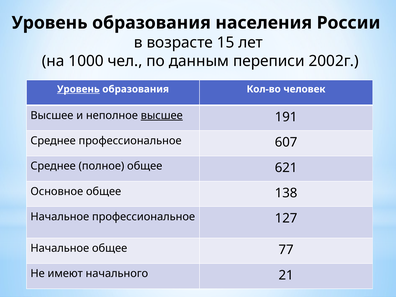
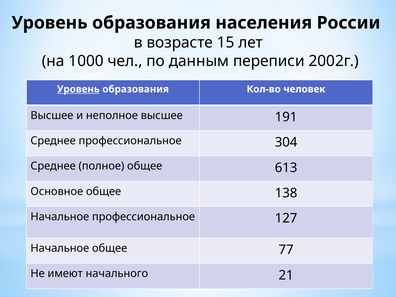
высшее underline: present -> none (162, 115)
607: 607 -> 304 (286, 142)
621: 621 -> 613 (286, 168)
